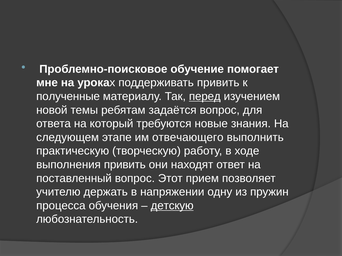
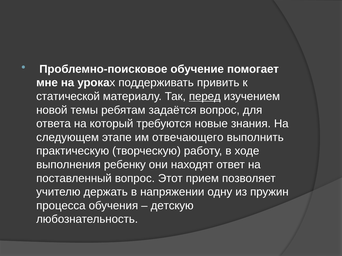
полученные: полученные -> статической (68, 97)
выполнения привить: привить -> ребенку (125, 165)
детскую underline: present -> none (172, 206)
